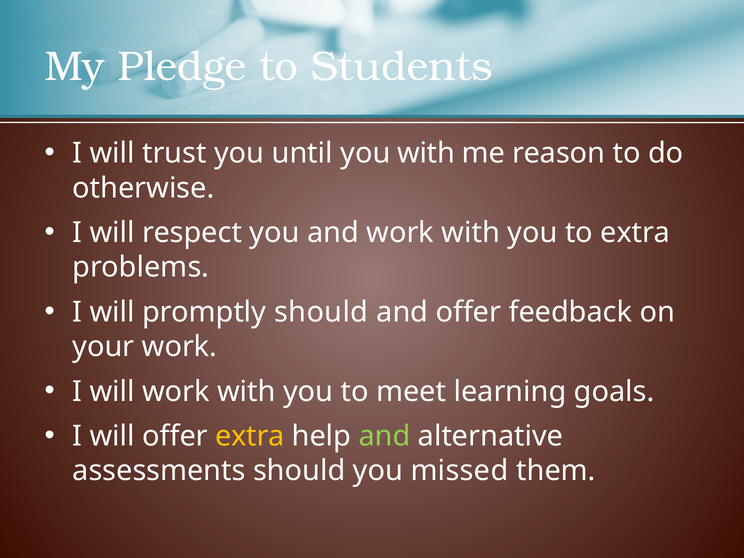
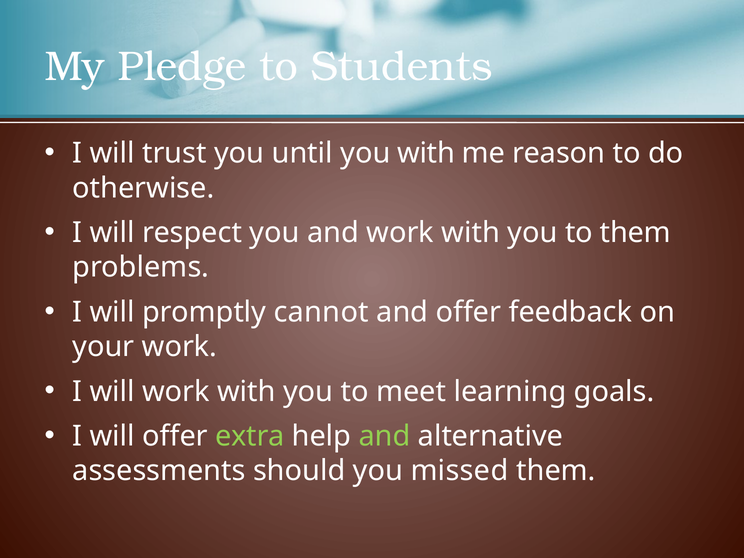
to extra: extra -> them (635, 233)
promptly should: should -> cannot (321, 312)
extra colour: yellow -> light green (250, 436)
